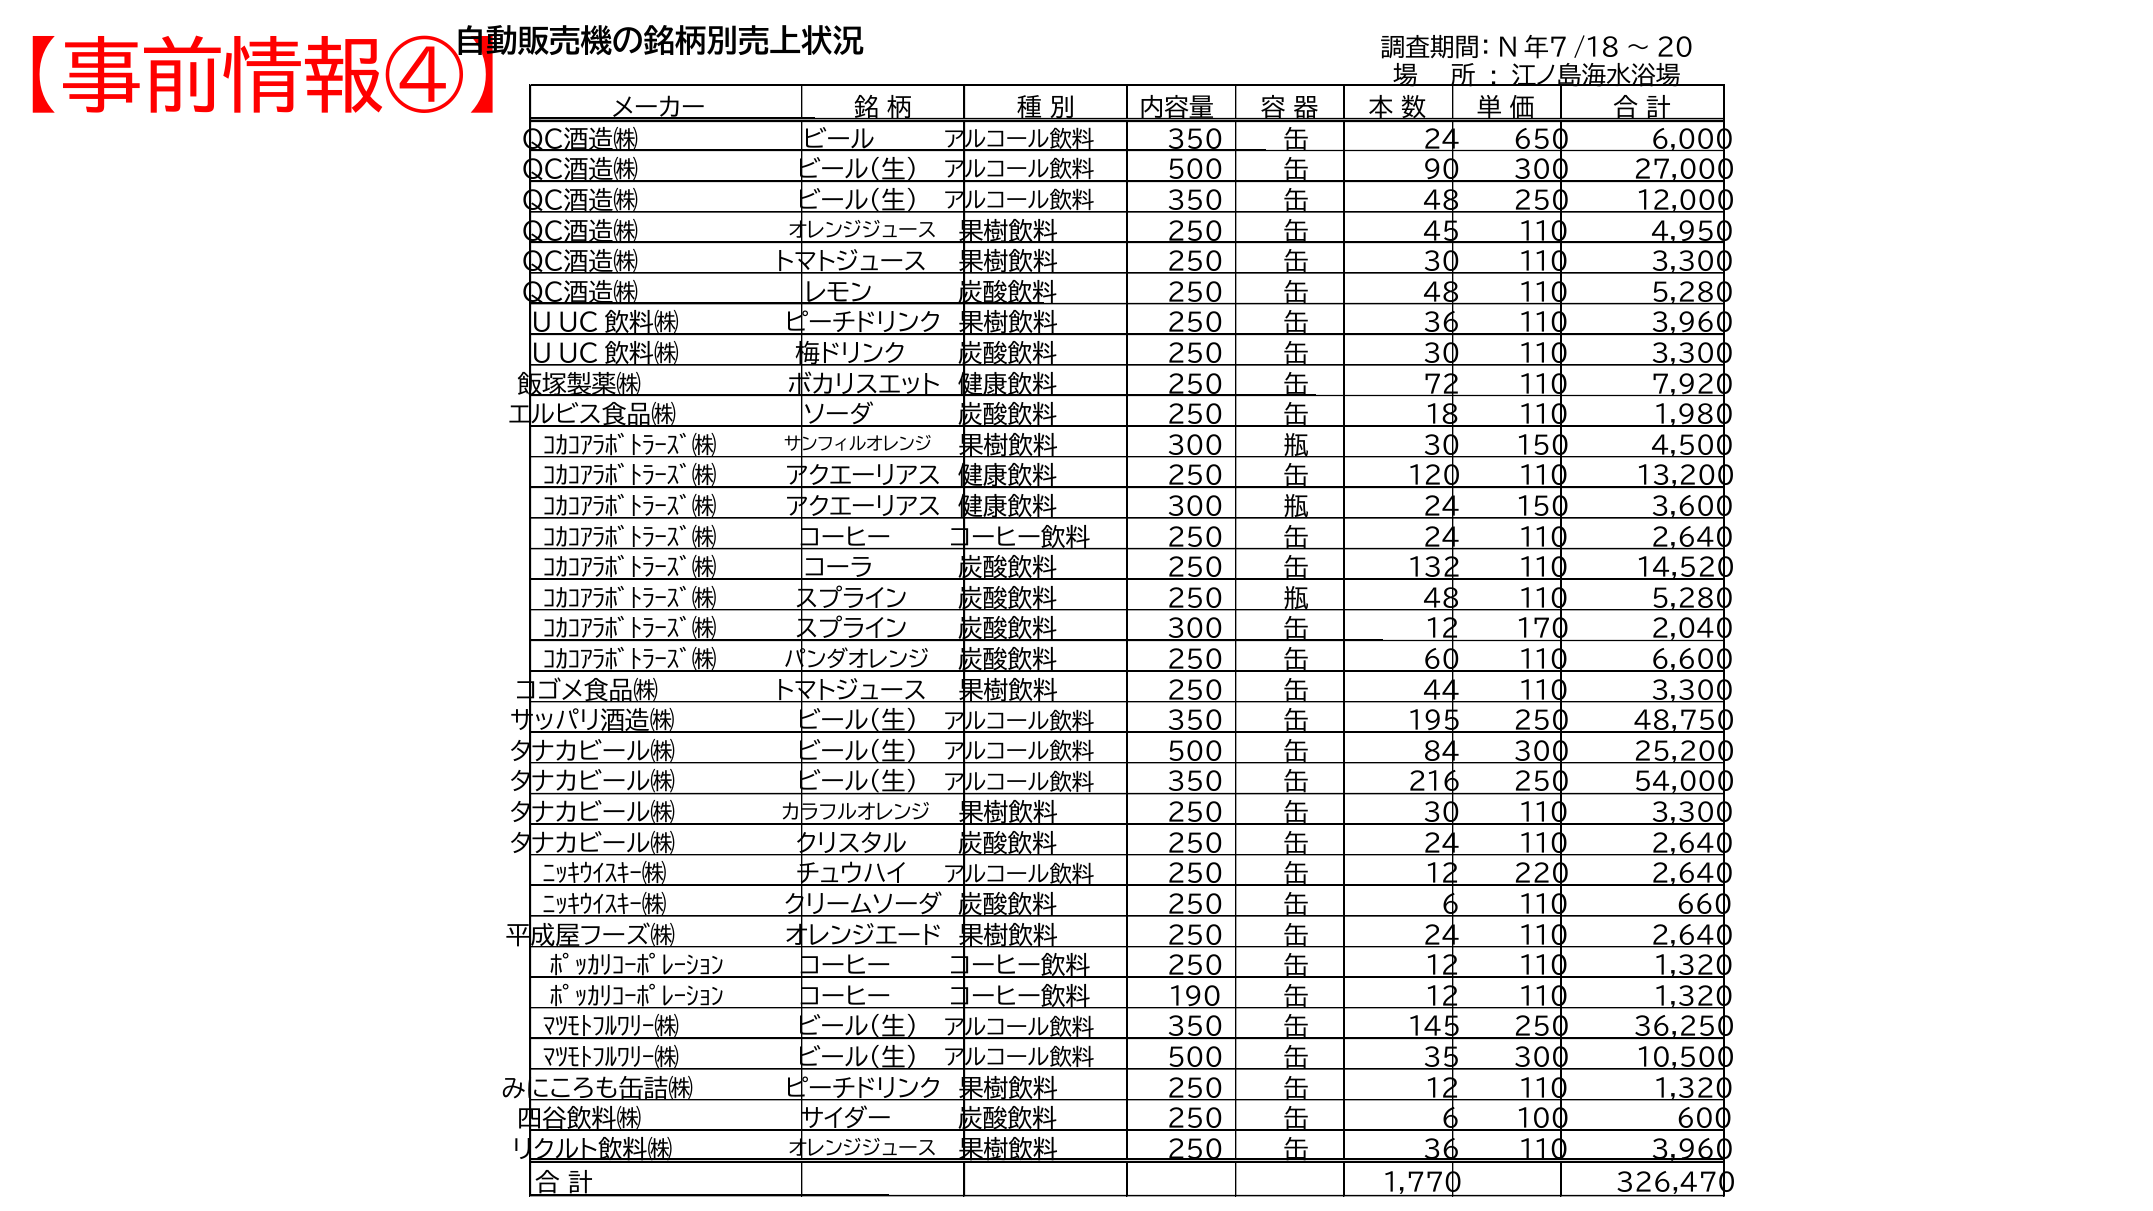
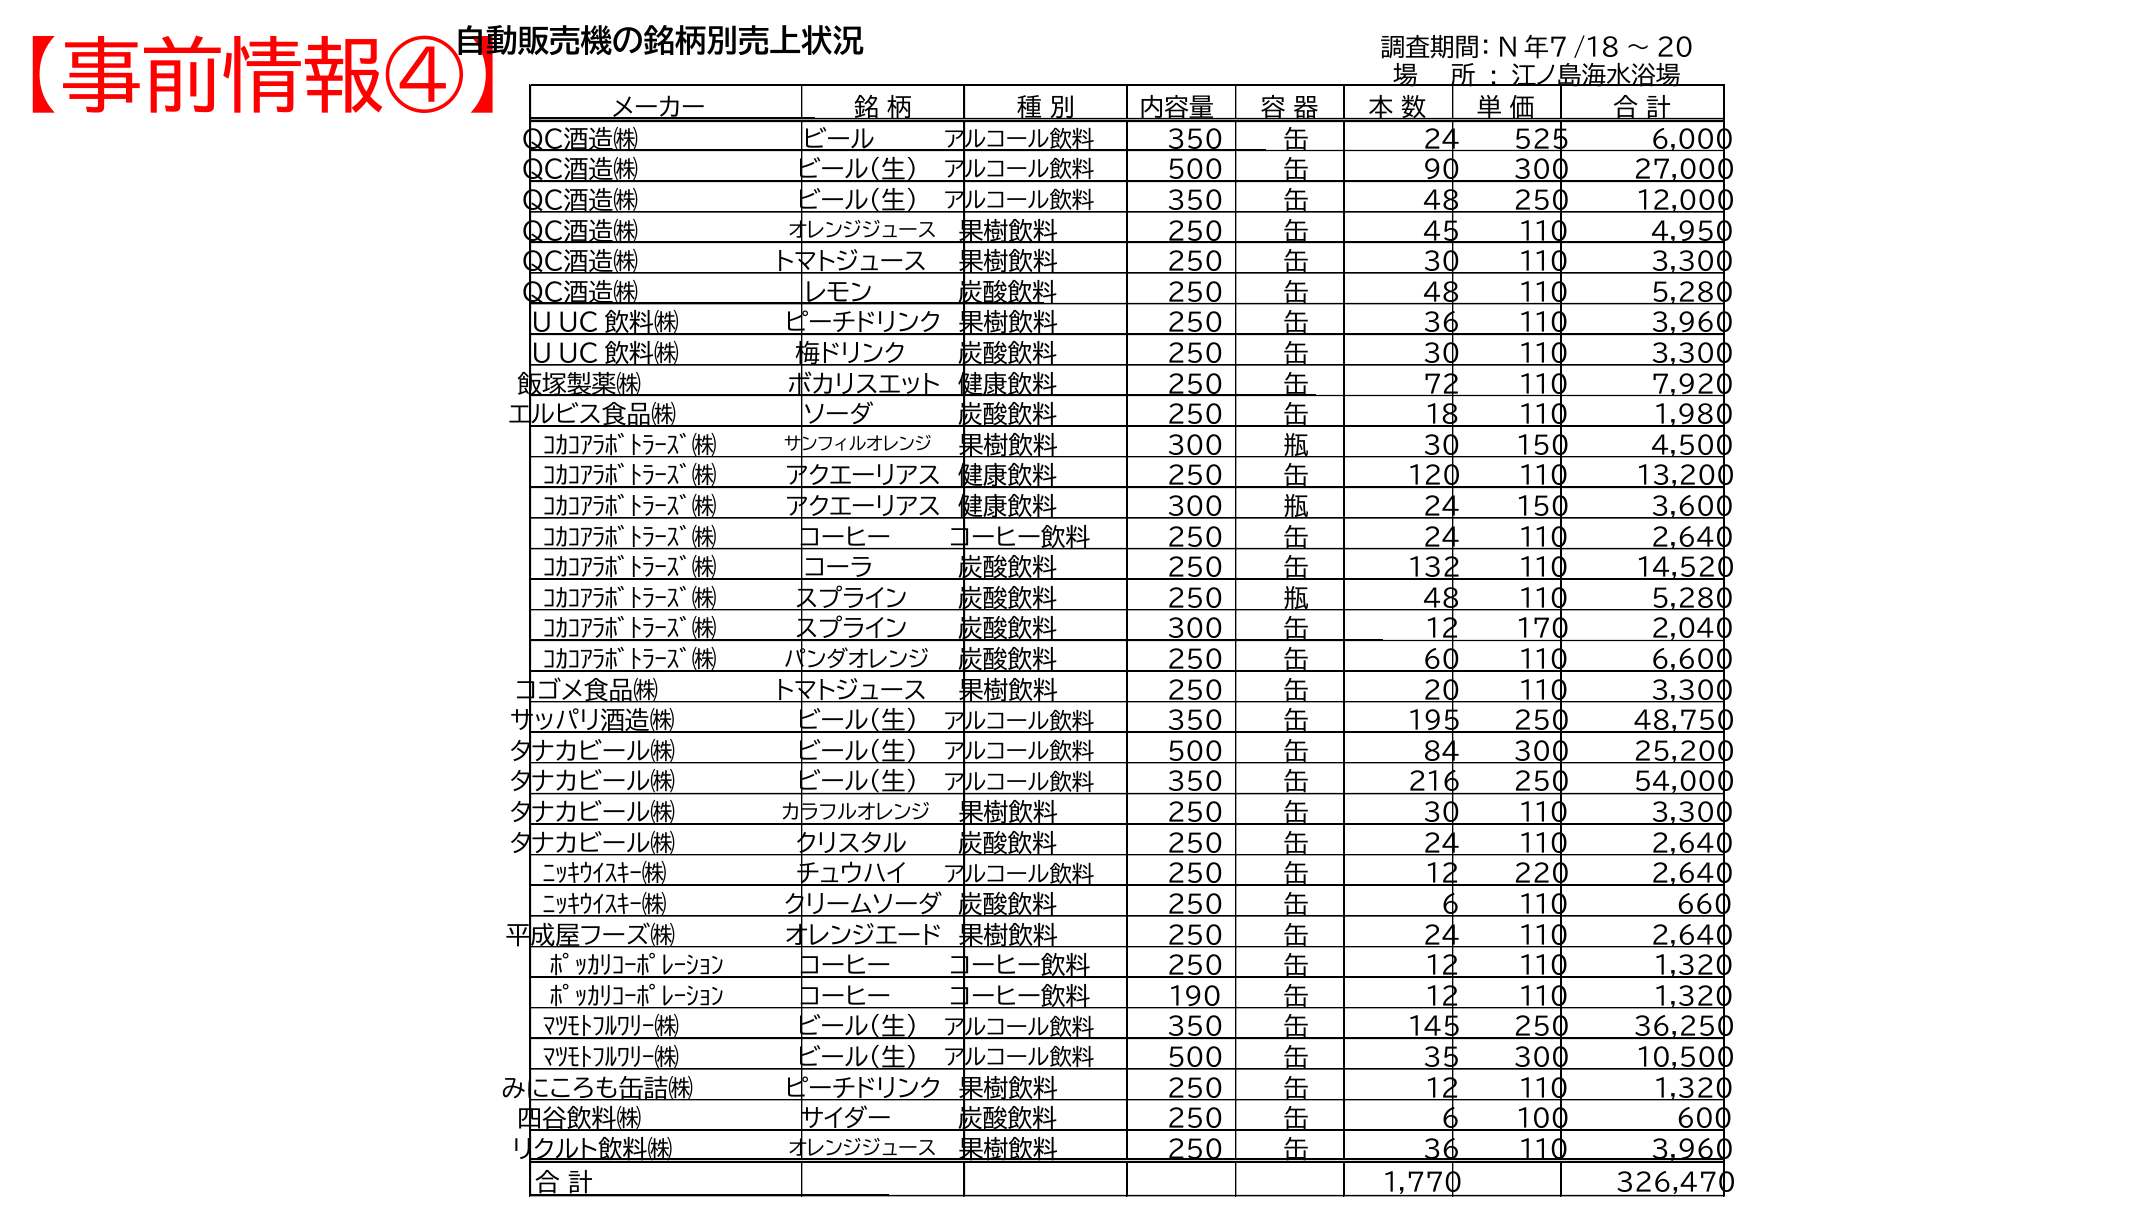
650: 650 -> 525 (1542, 140)
44: 44 -> 20 (1442, 691)
